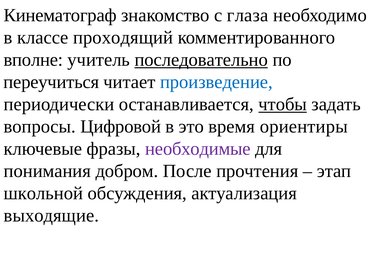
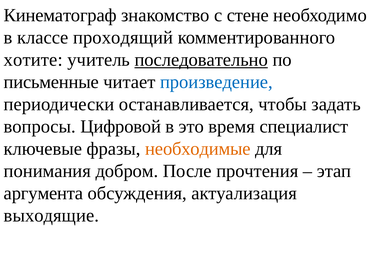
глаза: глаза -> стене (248, 15)
вполне: вполне -> хотите (33, 60)
переучиться: переучиться -> письменные (51, 82)
чтобы underline: present -> none (283, 104)
ориентиры: ориентиры -> специалист (304, 127)
необходимые colour: purple -> orange (198, 149)
школьной: школьной -> аргумента (43, 193)
